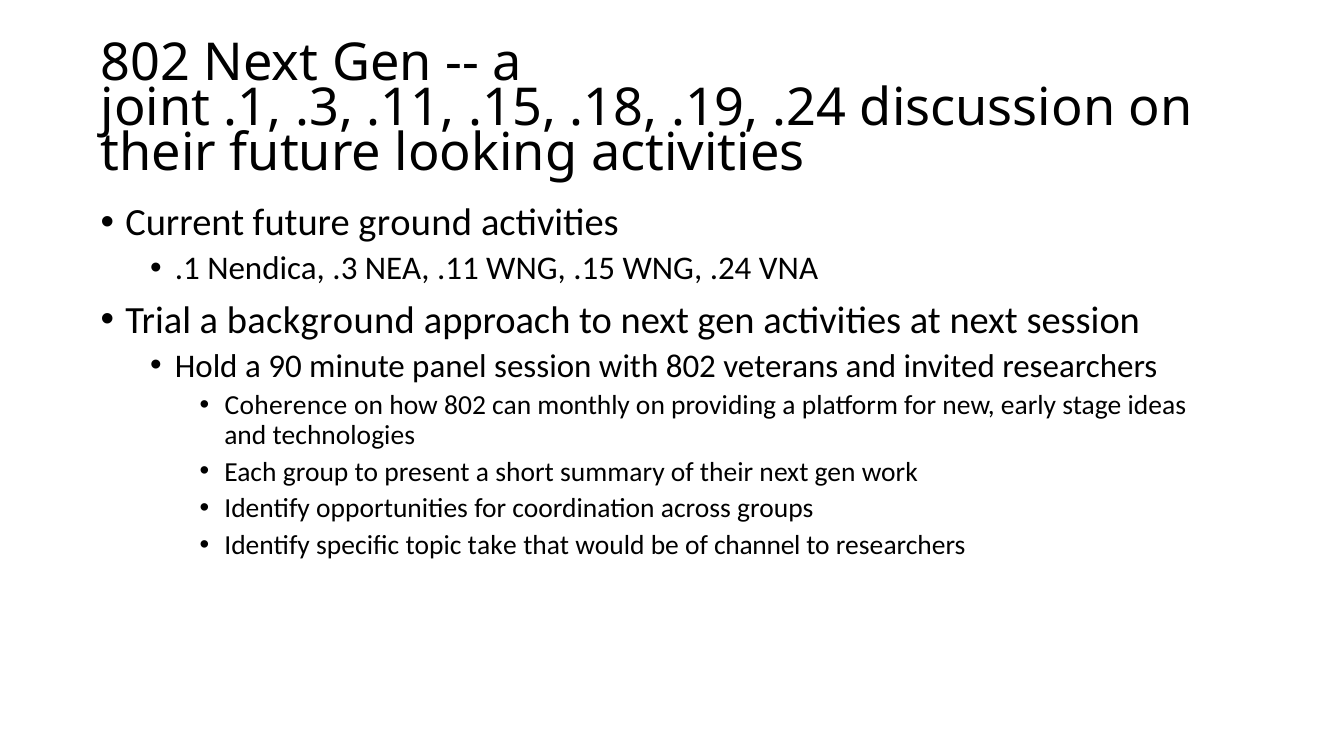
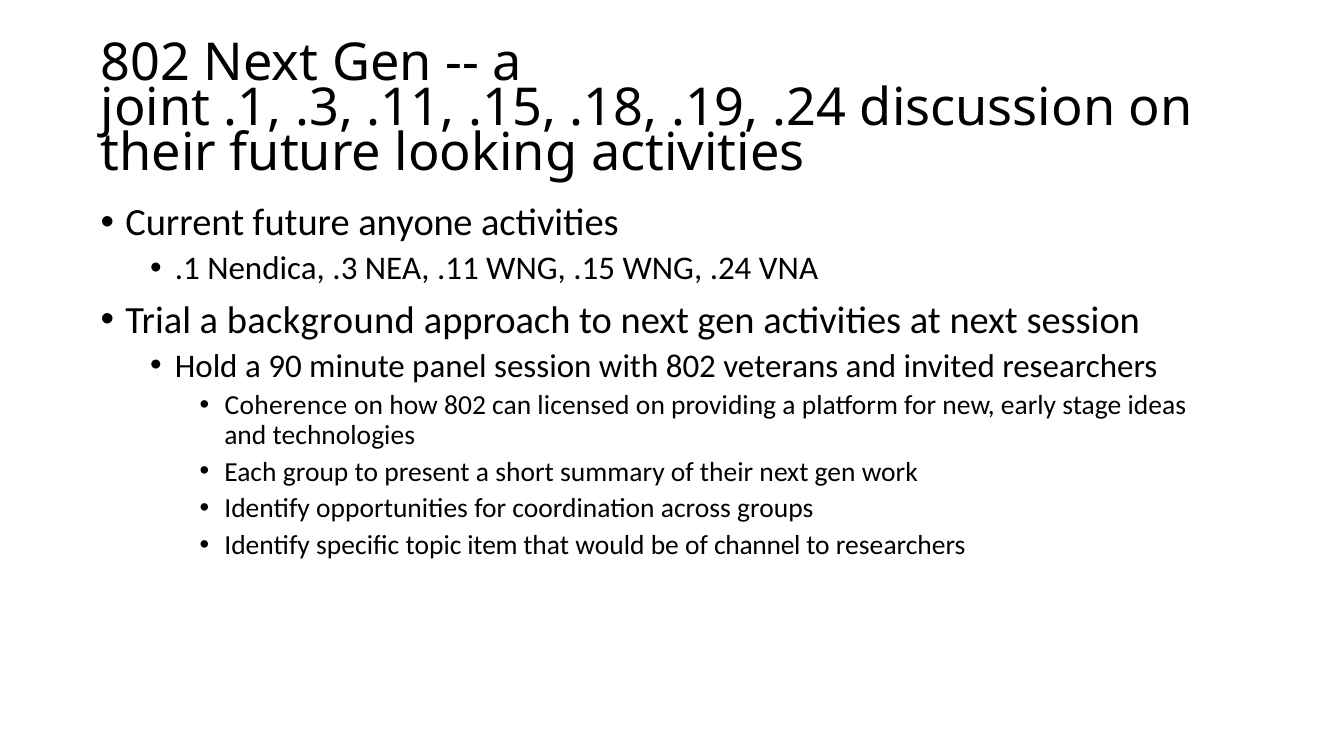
ground: ground -> anyone (416, 223)
monthly: monthly -> licensed (584, 406)
take: take -> item (493, 545)
